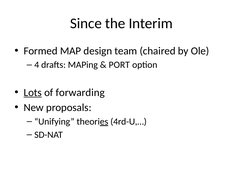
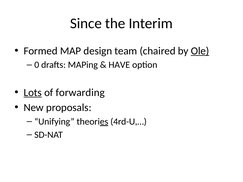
Ole underline: none -> present (200, 51)
4: 4 -> 0 (37, 65)
PORT: PORT -> HAVE (119, 65)
